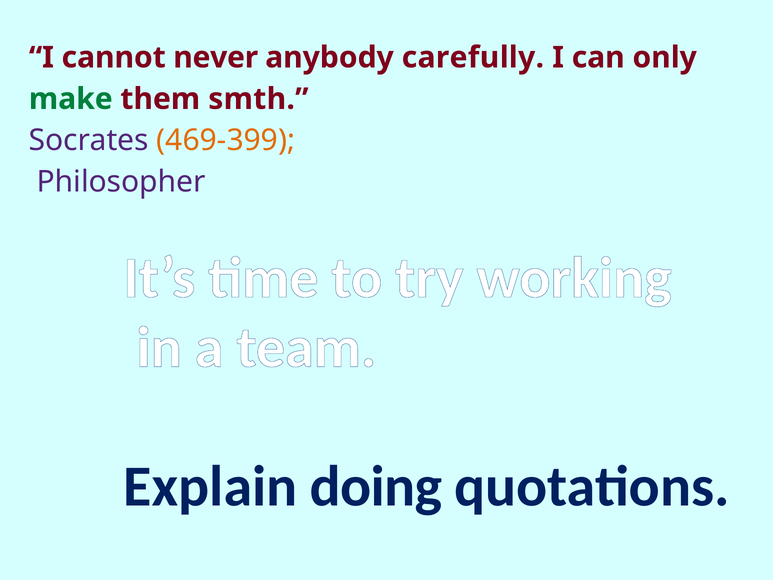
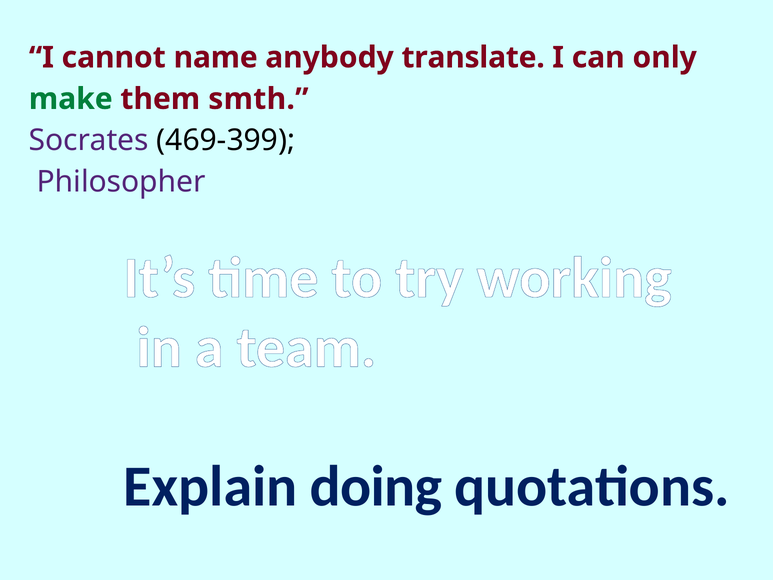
never: never -> name (216, 57)
carefully: carefully -> translate (473, 57)
469-399 colour: orange -> black (226, 140)
